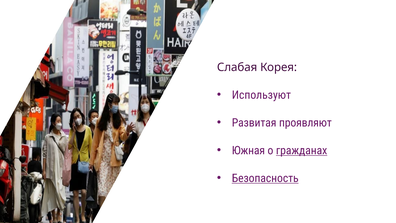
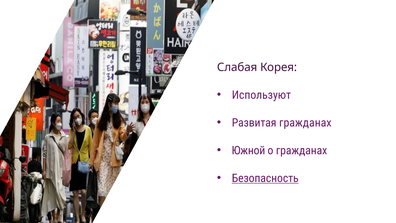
Развитая проявляют: проявляют -> гражданах (305, 123)
Южная: Южная -> Южной (248, 150)
гражданах underline: present -> none (302, 150)
